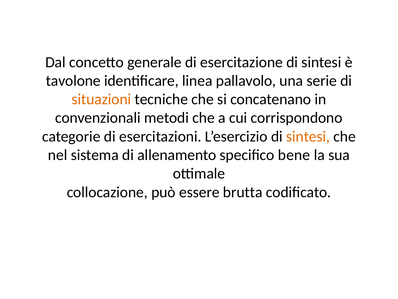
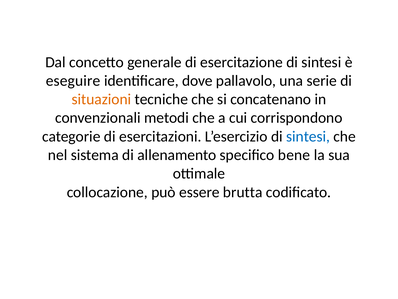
tavolone: tavolone -> eseguire (73, 81)
linea: linea -> dove (197, 81)
sintesi colour: orange -> blue (308, 136)
